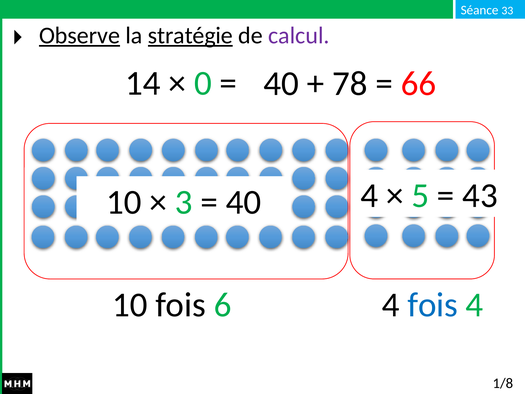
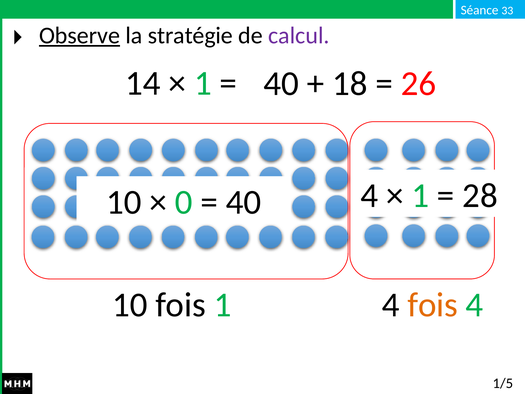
stratégie underline: present -> none (190, 35)
0: 0 -> 1 (203, 83)
78: 78 -> 18 (350, 83)
66: 66 -> 26 (419, 83)
3: 3 -> 0 (184, 202)
5: 5 -> 1 (420, 196)
43: 43 -> 28 (480, 196)
fois 6: 6 -> 1 (223, 305)
fois colour: blue -> orange (433, 305)
1/8: 1/8 -> 1/5 (503, 383)
